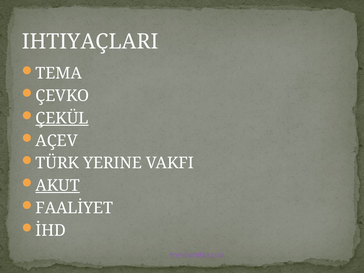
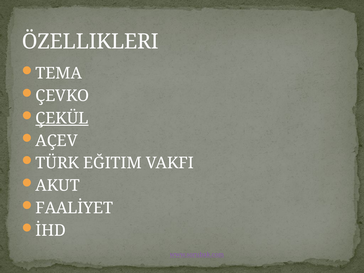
IHTIYAÇLARI: IHTIYAÇLARI -> ÖZELLIKLERI (90, 42)
YERINE: YERINE -> EĞITIM (112, 163)
AKUT underline: present -> none (58, 186)
